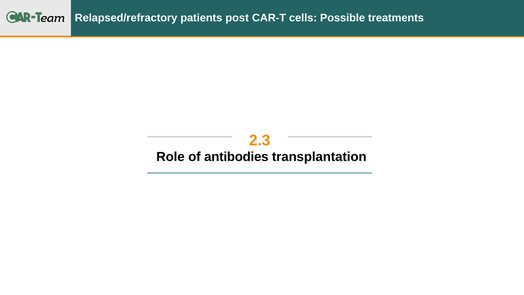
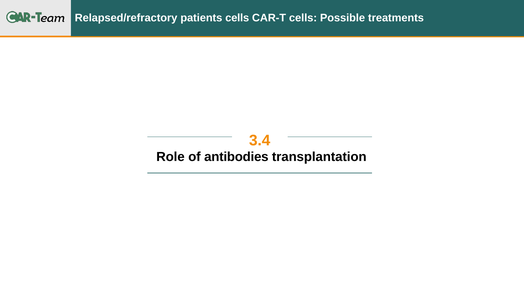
patients post: post -> cells (237, 18)
2.3: 2.3 -> 3.4 (260, 140)
